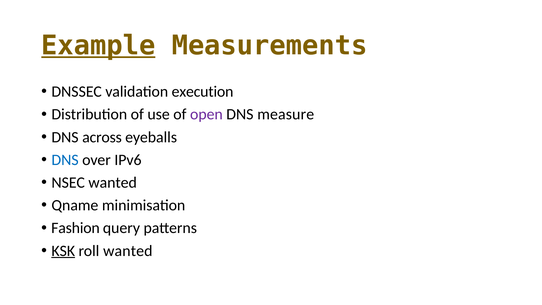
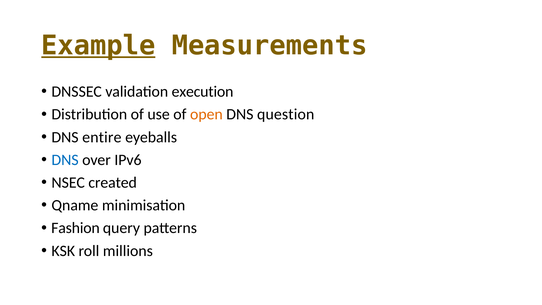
open colour: purple -> orange (206, 114)
measure: measure -> question (286, 114)
across: across -> entire (102, 137)
NSEC wanted: wanted -> created (113, 183)
KSK underline: present -> none (63, 251)
roll wanted: wanted -> millions (128, 251)
